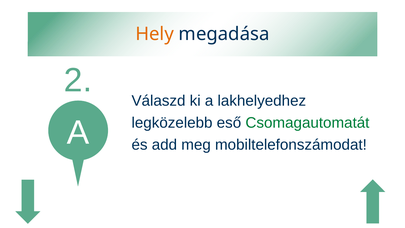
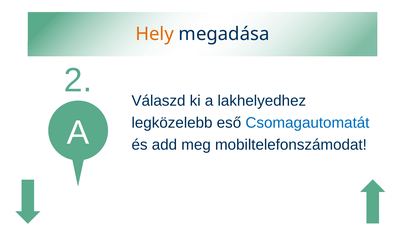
Csomagautomatát colour: green -> blue (307, 123)
